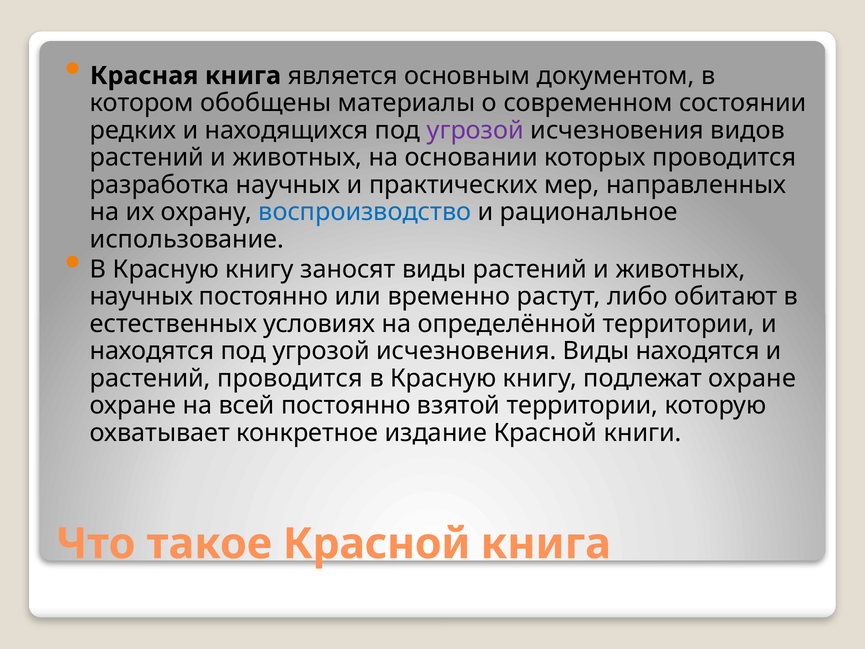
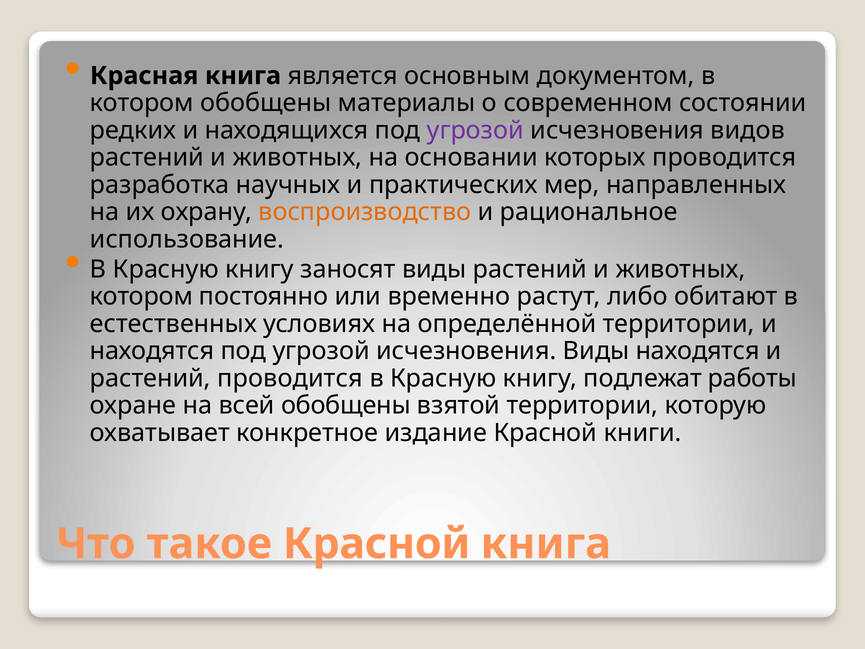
воспроизводство colour: blue -> orange (365, 212)
научных: научных -> котором (141, 296)
подлежат охране: охране -> работы (752, 378)
всей постоянно: постоянно -> обобщены (346, 405)
